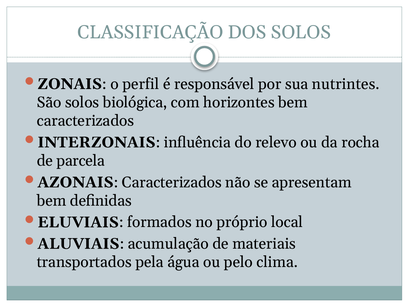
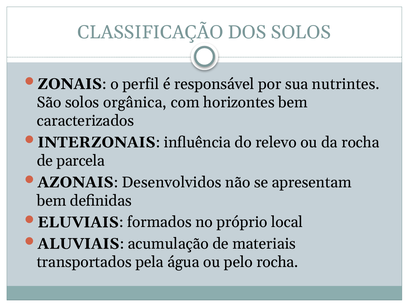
biológica: biológica -> orgânica (135, 102)
Caracterizados: Caracterizados -> Desenvolvidos (172, 182)
pelo clima: clima -> rocha (277, 262)
